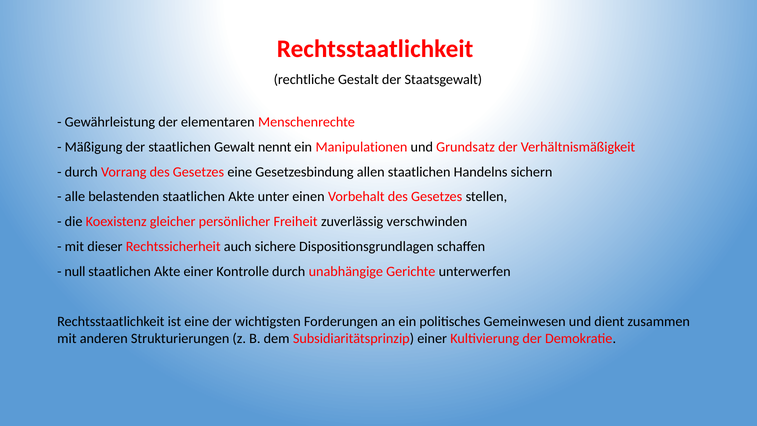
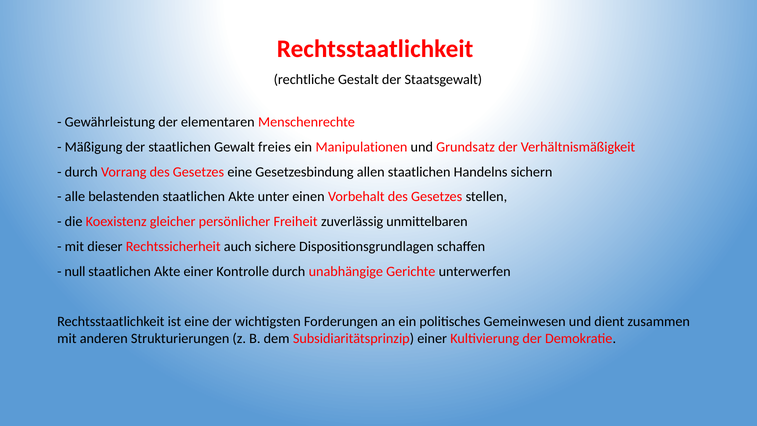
nennt: nennt -> freies (275, 147)
verschwinden: verschwinden -> unmittelbaren (427, 222)
